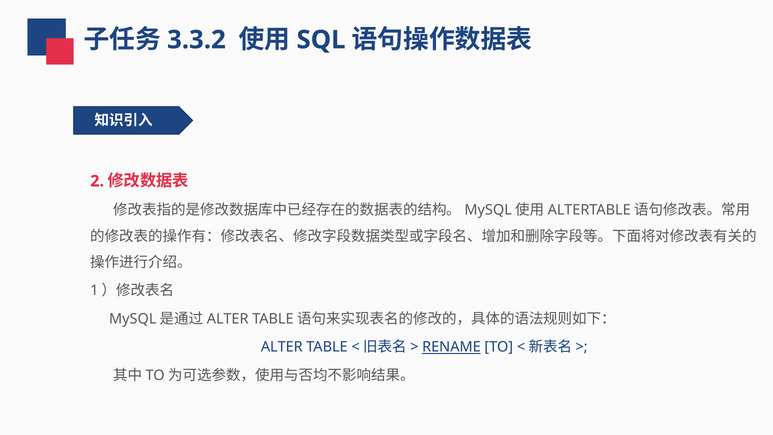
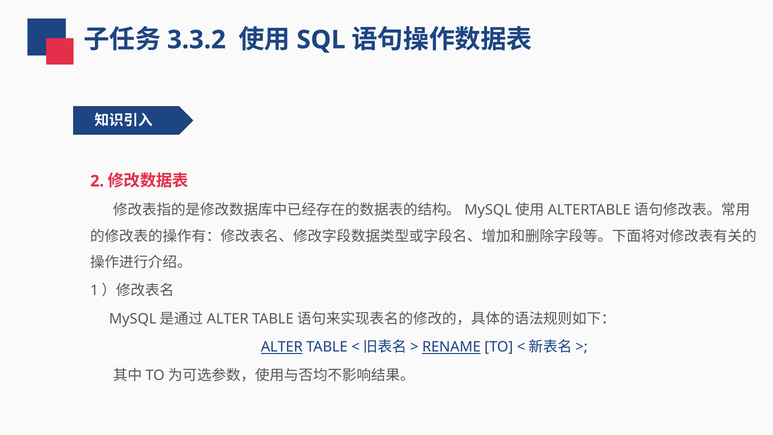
ALTER underline: none -> present (282, 347)
